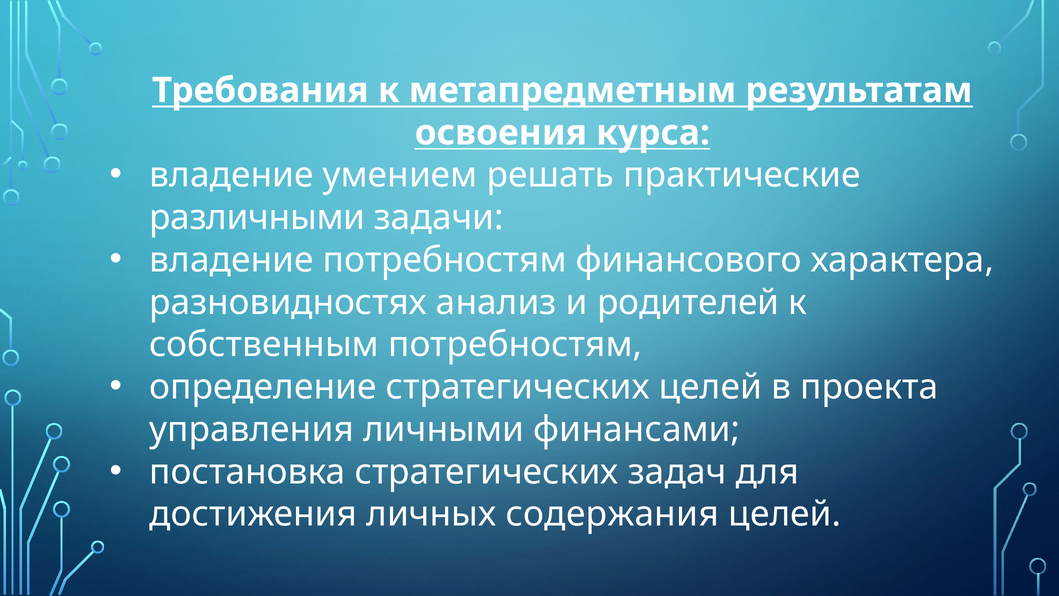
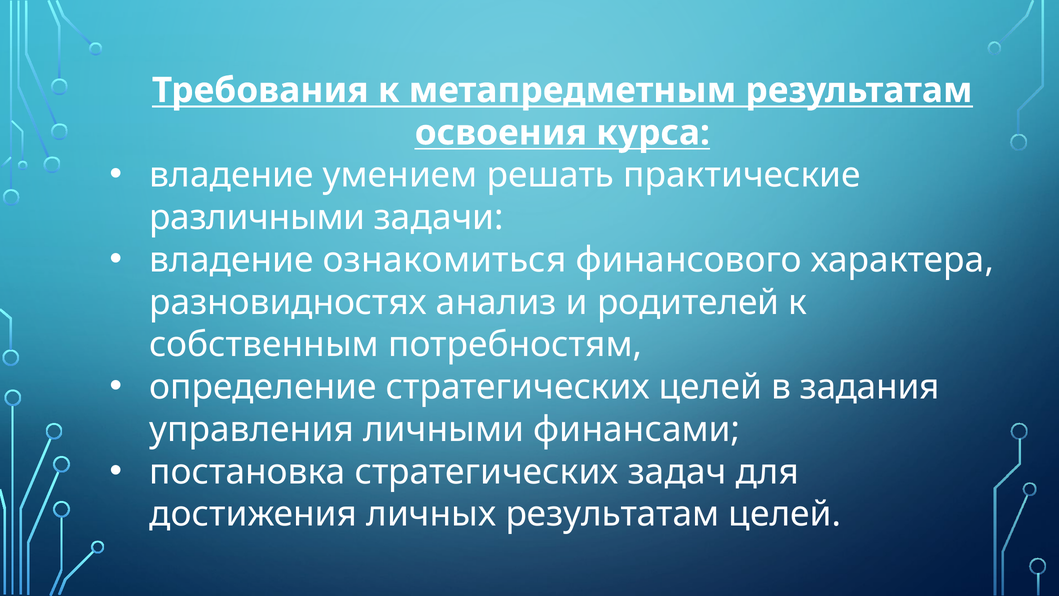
владение потребностям: потребностям -> ознакомиться (445, 260)
проекта: проекта -> задания (870, 387)
личных содержания: содержания -> результатам (612, 514)
